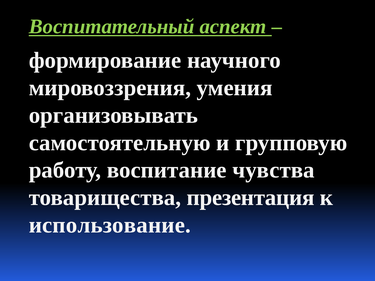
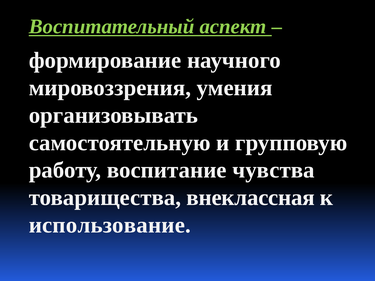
презентация: презентация -> внеклассная (251, 198)
